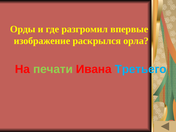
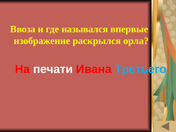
Орды: Орды -> Ввоза (23, 29)
разгромил: разгромил -> назывался (85, 29)
печати colour: light green -> white (53, 69)
